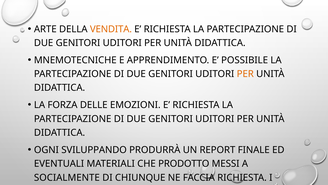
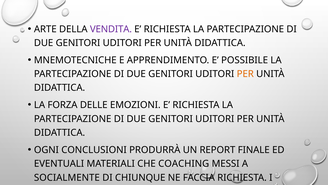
VENDITA colour: orange -> purple (111, 29)
SVILUPPANDO: SVILUPPANDO -> CONCLUSIONI (94, 150)
PRODOTTO: PRODOTTO -> COACHING (184, 163)
